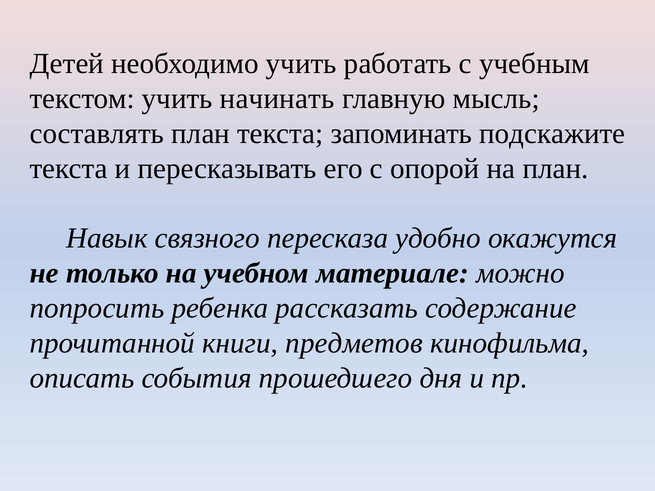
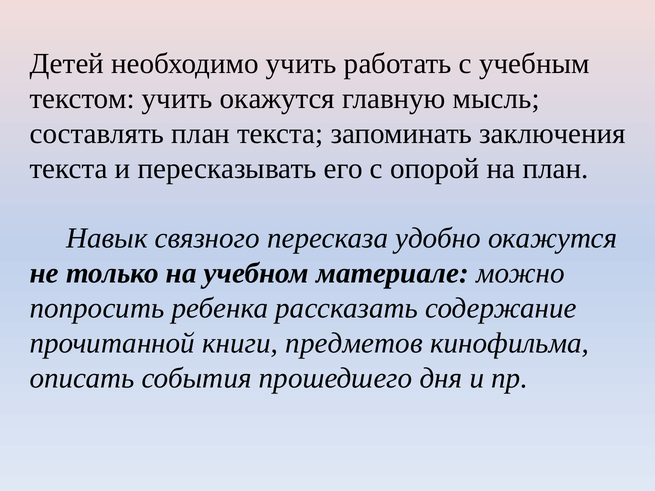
учить начинать: начинать -> окажутся (277, 99)
подскажите: подскажите -> заключения (552, 134)
